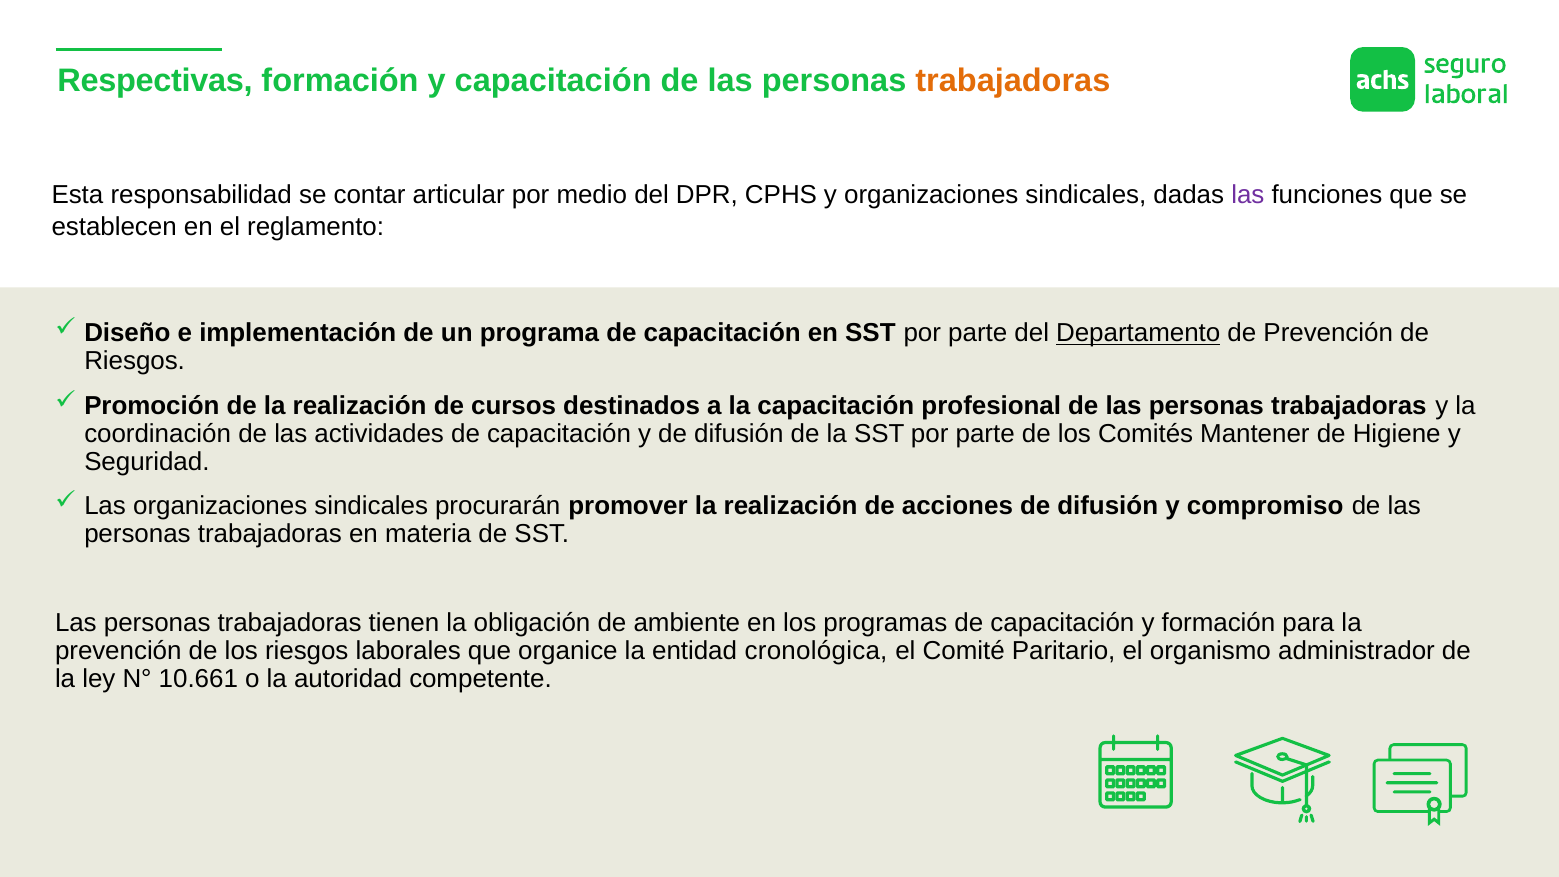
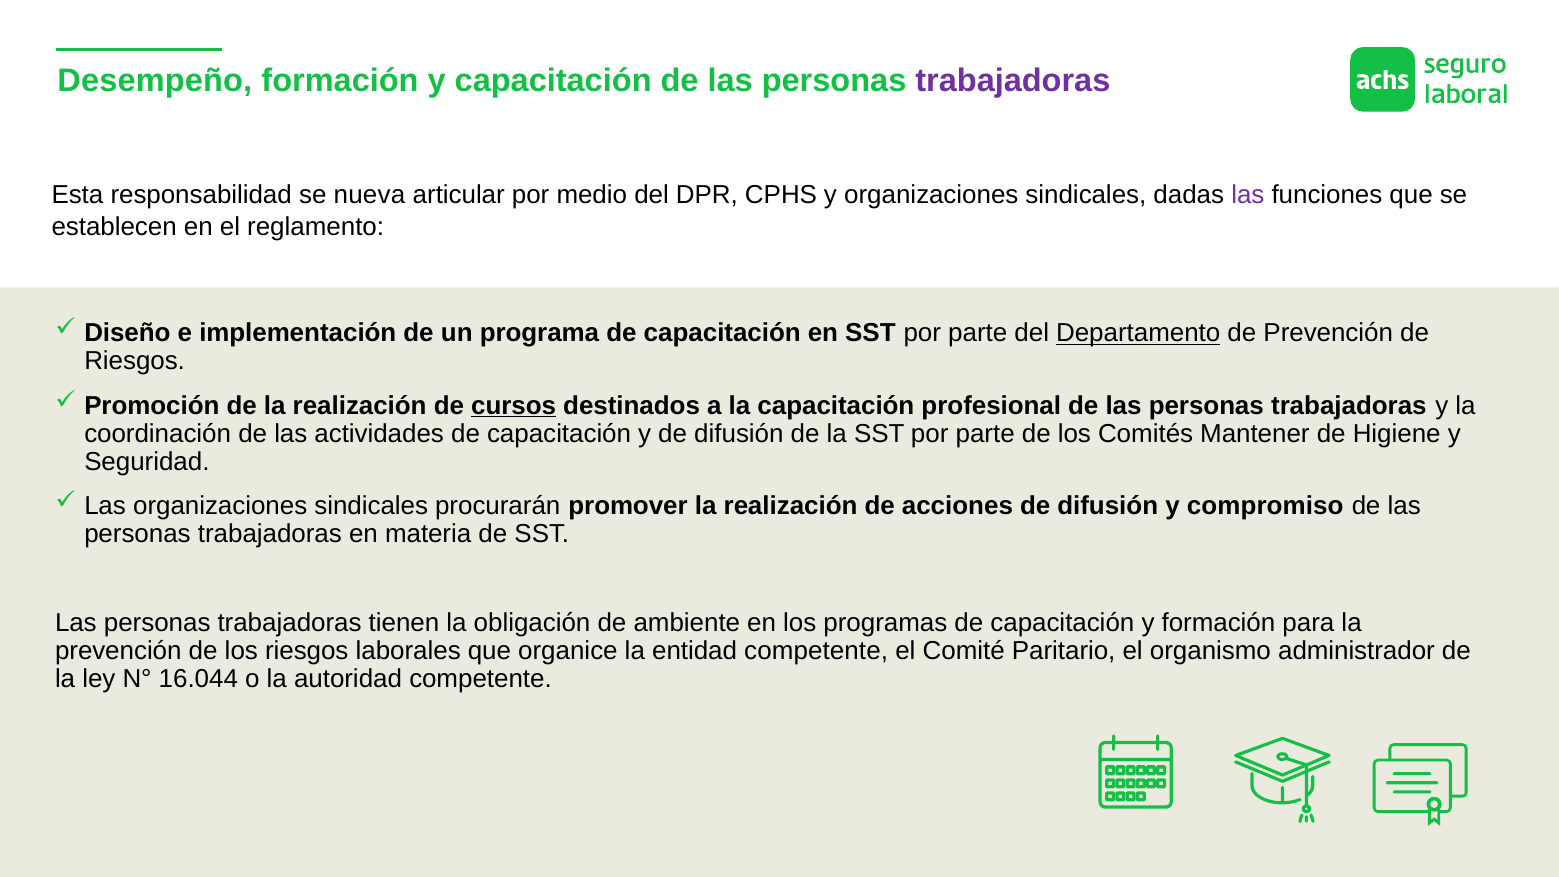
Respectivas: Respectivas -> Desempeño (155, 81)
trabajadoras colour: orange -> purple (1013, 81)
contar: contar -> nueva (369, 195)
cursos underline: none -> present (514, 405)
entidad cronológica: cronológica -> competente (816, 650)
10.661: 10.661 -> 16.044 (198, 679)
